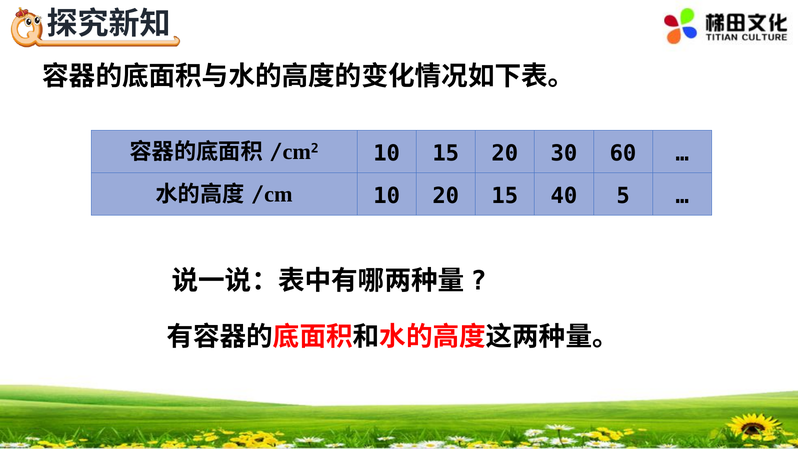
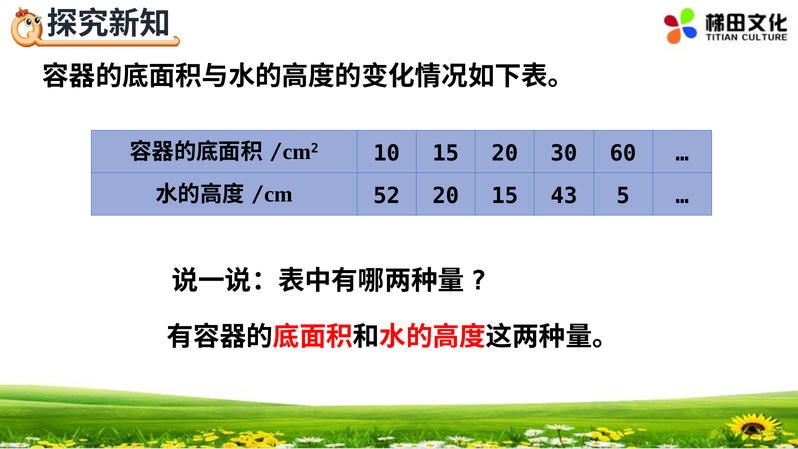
10: 10 -> 52 (387, 196)
40: 40 -> 43 (564, 196)
